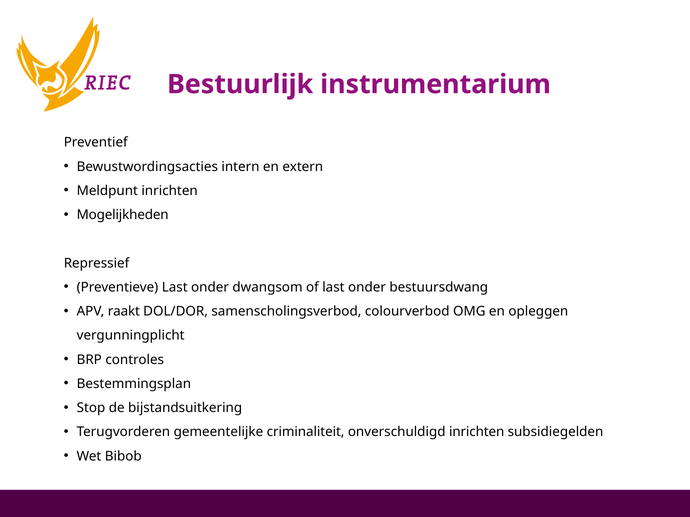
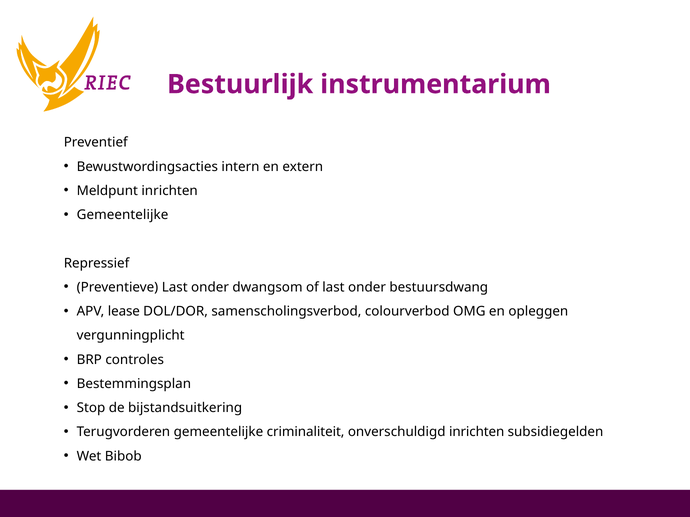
Mogelijkheden: Mogelijkheden -> Gemeentelijke (123, 215)
raakt: raakt -> lease (124, 312)
